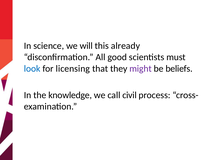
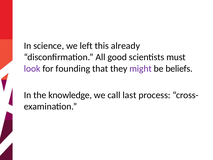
will: will -> left (86, 46)
look colour: blue -> purple (32, 68)
licensing: licensing -> founding (73, 68)
civil: civil -> last (129, 95)
